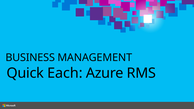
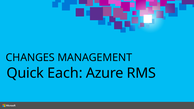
BUSINESS: BUSINESS -> CHANGES (30, 58)
